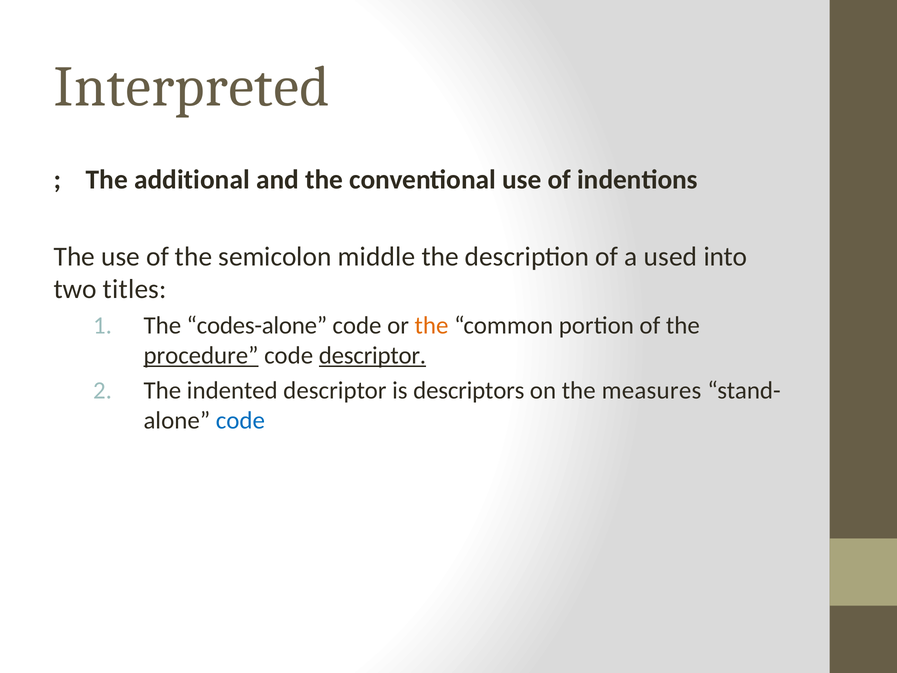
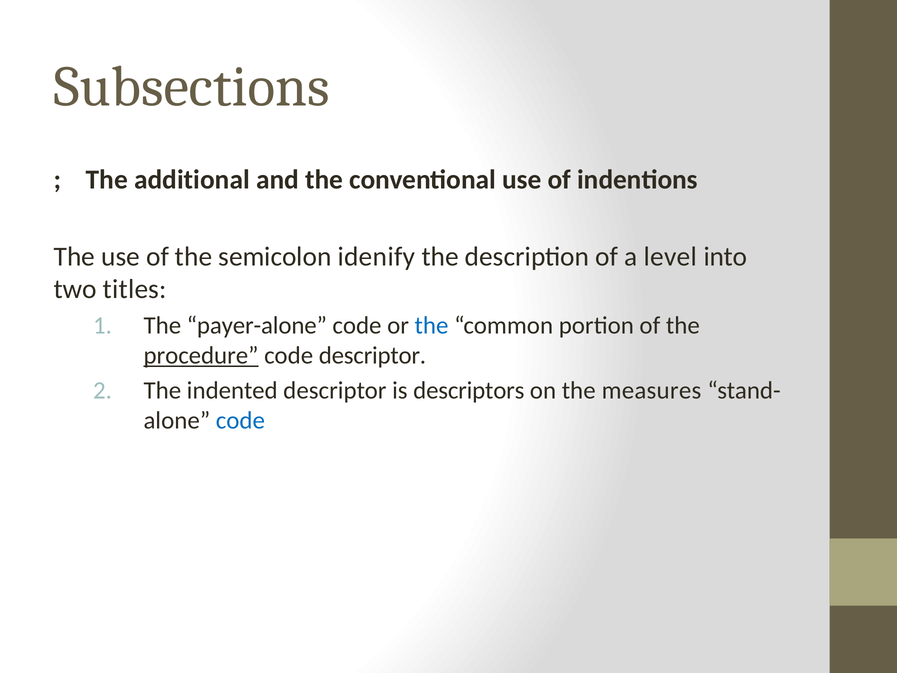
Interpreted: Interpreted -> Subsections (192, 87)
middle: middle -> idenify (376, 256)
used: used -> level (670, 256)
codes-alone: codes-alone -> payer-alone (257, 325)
the colour: orange -> blue (432, 325)
descriptor underline: present -> none (372, 355)
